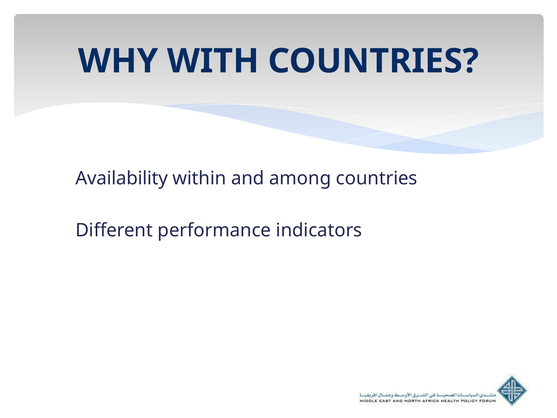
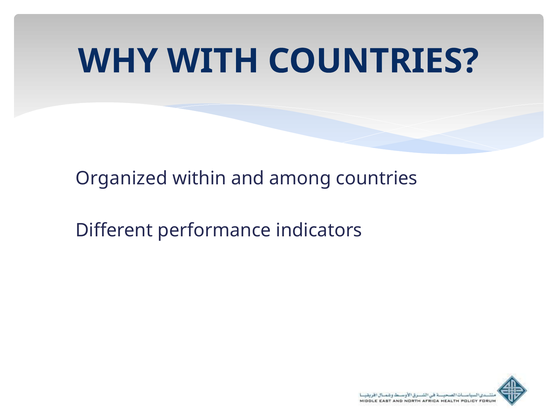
Availability: Availability -> Organized (121, 178)
